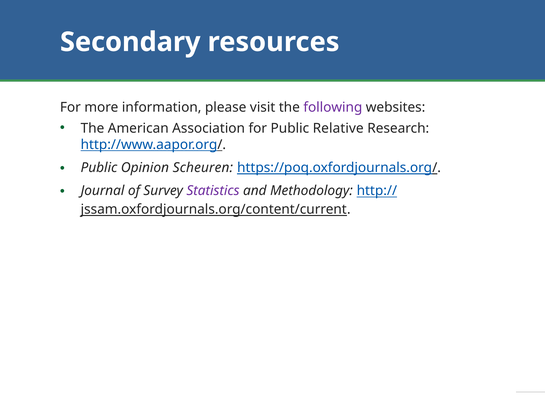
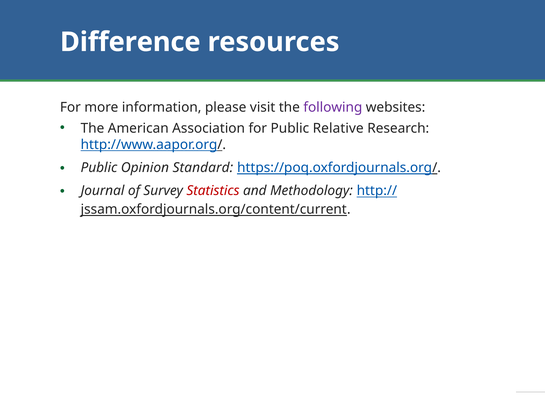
Secondary: Secondary -> Difference (130, 42)
Scheuren: Scheuren -> Standard (203, 168)
Statistics colour: purple -> red (213, 191)
